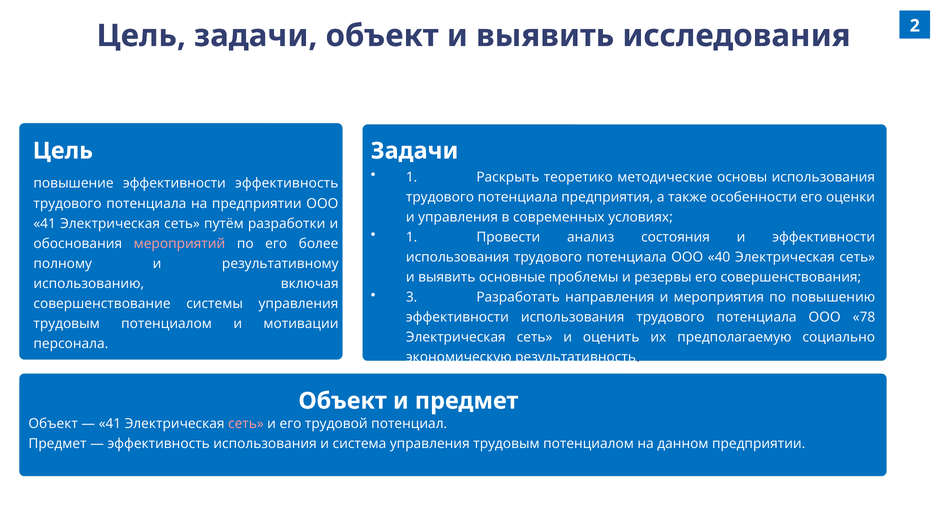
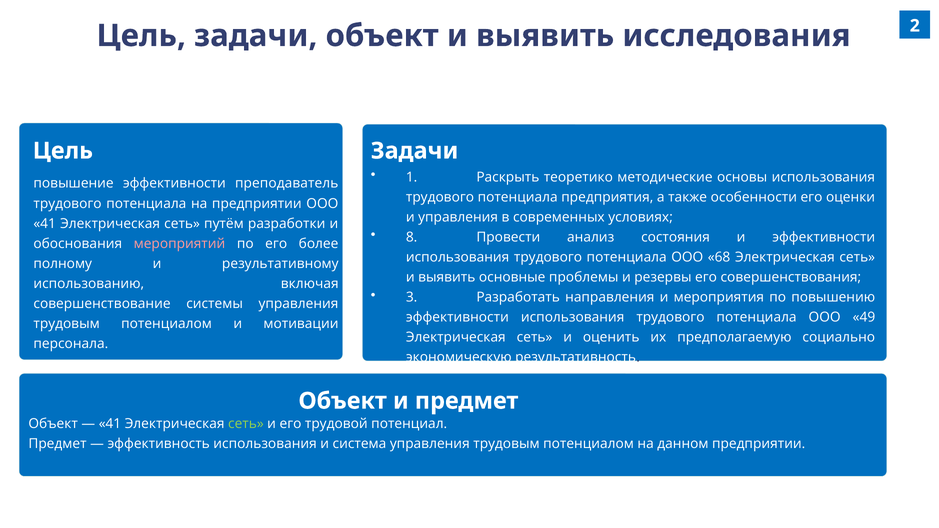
эффективности эффективность: эффективность -> преподаватель (287, 183)
1: 1 -> 8 (412, 237)
40: 40 -> 68 (719, 257)
78: 78 -> 49 (864, 317)
сеть colour: pink -> light green (246, 424)
